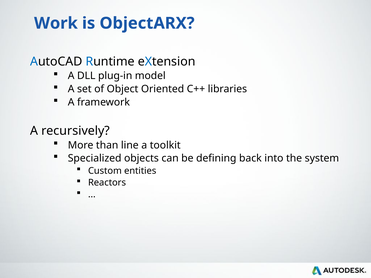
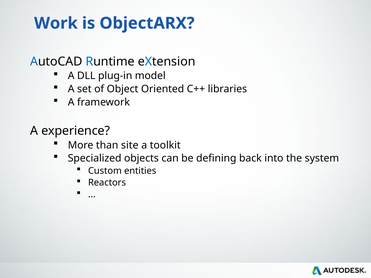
recursively: recursively -> experience (76, 131)
line: line -> site (130, 145)
